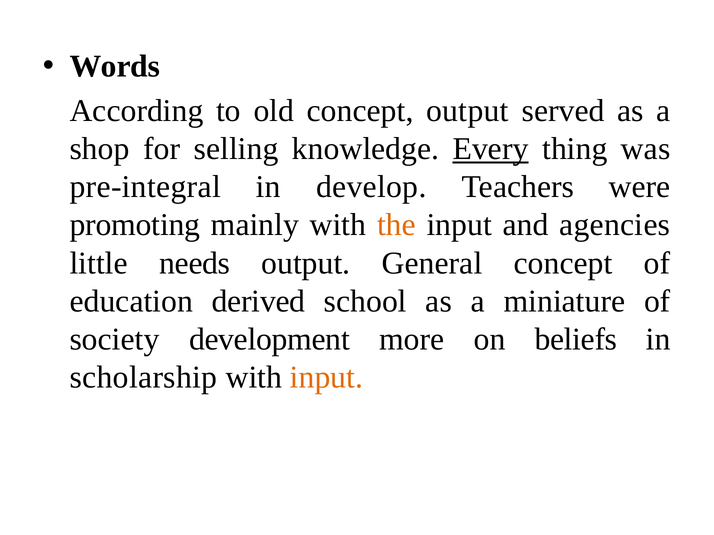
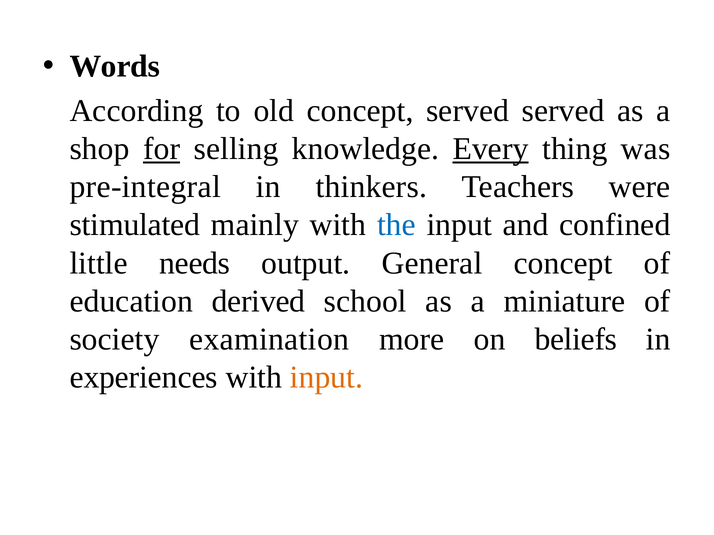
concept output: output -> served (468, 111)
for underline: none -> present (162, 149)
develop: develop -> thinkers (371, 187)
promoting: promoting -> stimulated (135, 225)
the colour: orange -> blue (396, 225)
agencies: agencies -> confined (615, 225)
development: development -> examination (269, 339)
scholarship: scholarship -> experiences (144, 378)
